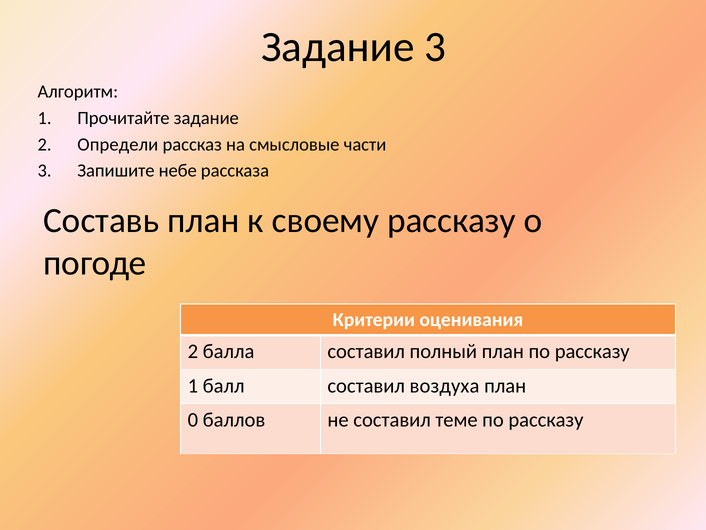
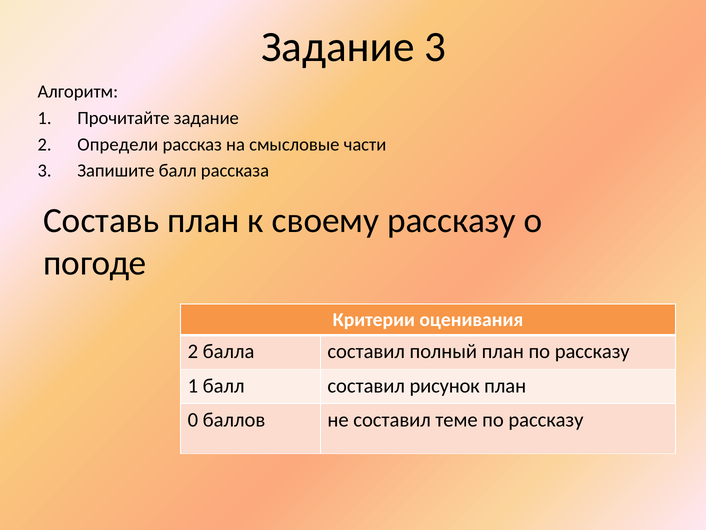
Запишите небе: небе -> балл (178, 171)
воздуха: воздуха -> рисунок (445, 385)
